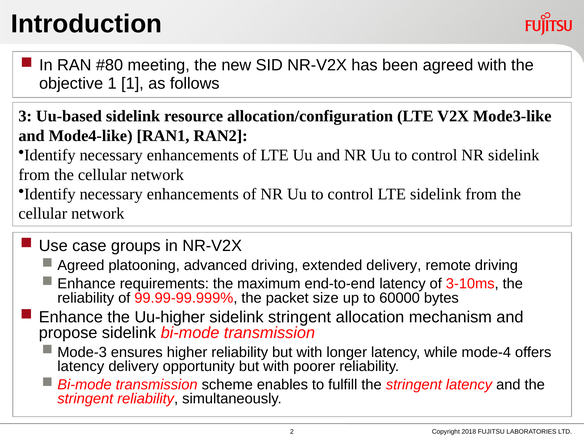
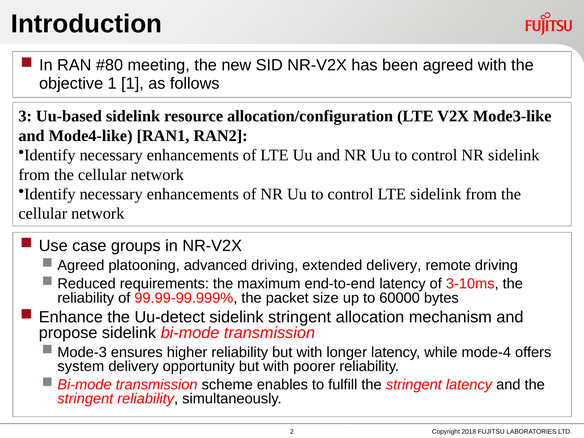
Enhance: Enhance -> Reduced (87, 284)
Uu-higher: Uu-higher -> Uu-detect (170, 317)
latency: latency -> system (81, 366)
